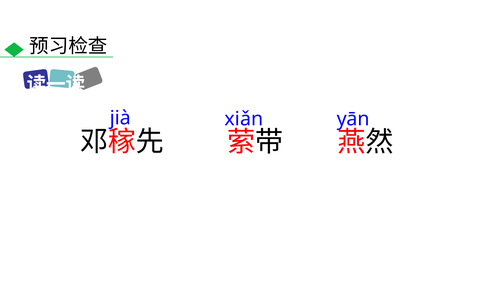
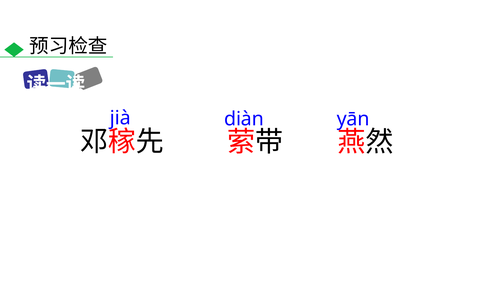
xiǎn: xiǎn -> diàn (244, 119)
